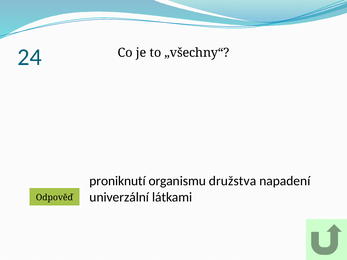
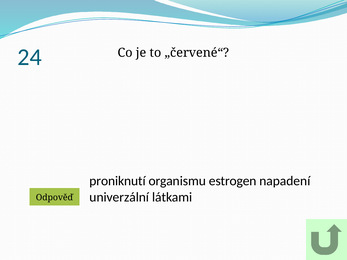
„všechny“: „všechny“ -> „červené“ (197, 53)
družstva: družstva -> estrogen (233, 181)
